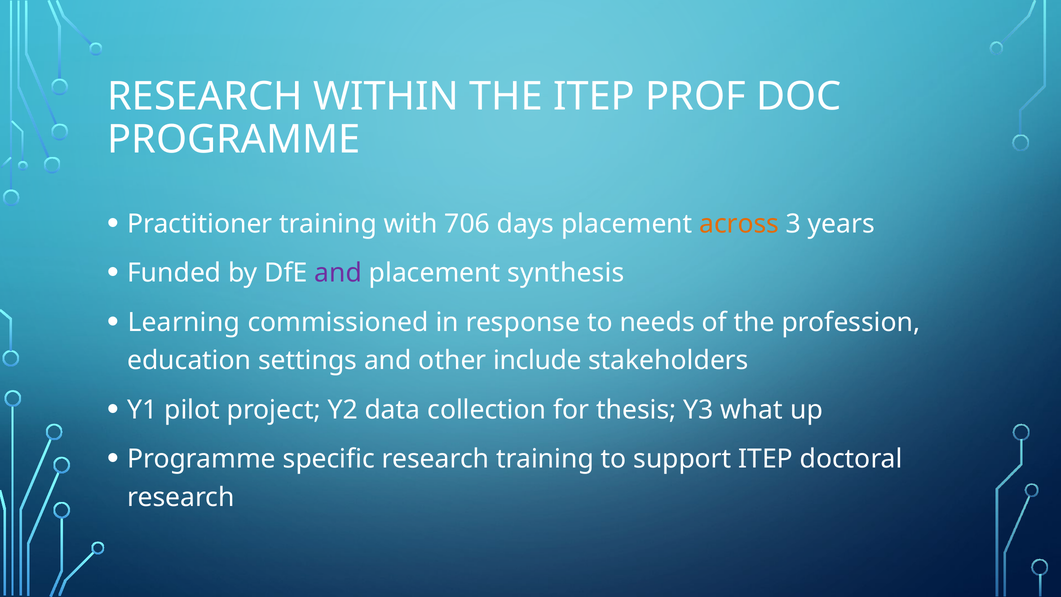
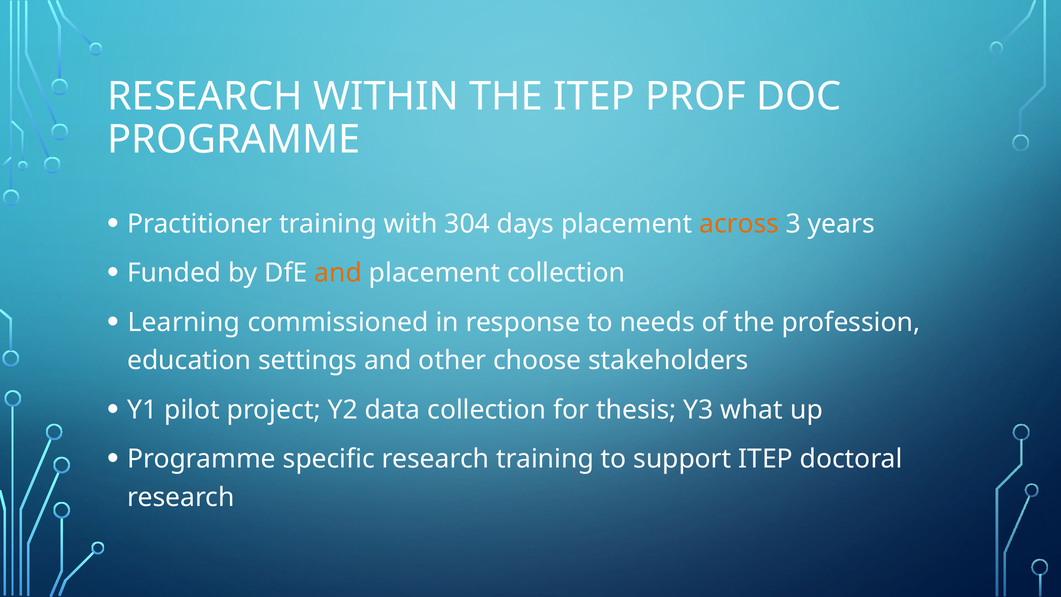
706: 706 -> 304 (467, 224)
and colour: purple -> orange (338, 273)
placement synthesis: synthesis -> collection (566, 273)
include: include -> choose (537, 361)
